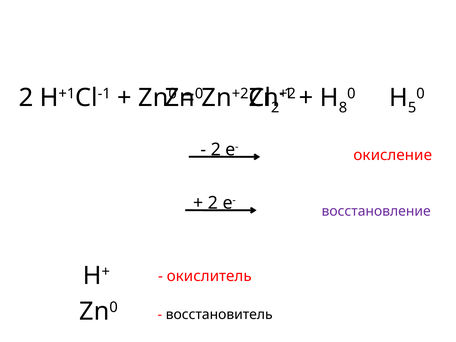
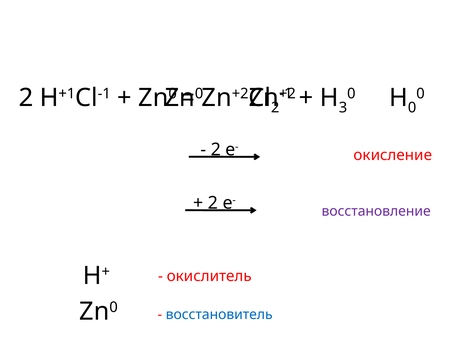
8: 8 -> 3 (343, 108)
5: 5 -> 0 (412, 108)
восстановитель colour: black -> blue (219, 314)
